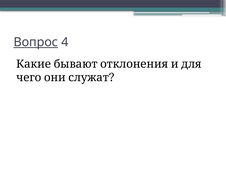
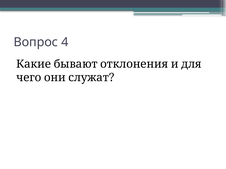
Вопрос underline: present -> none (36, 42)
